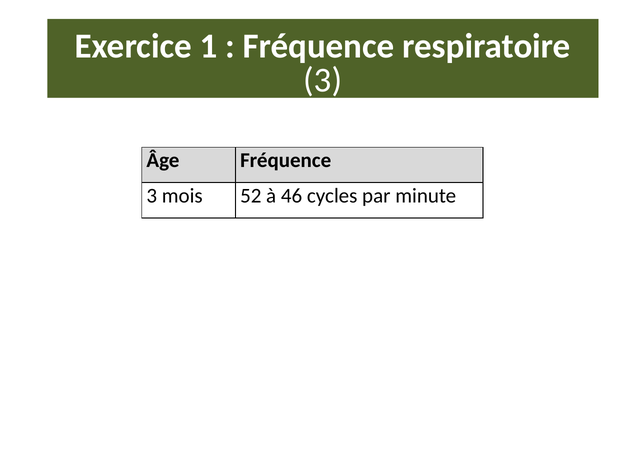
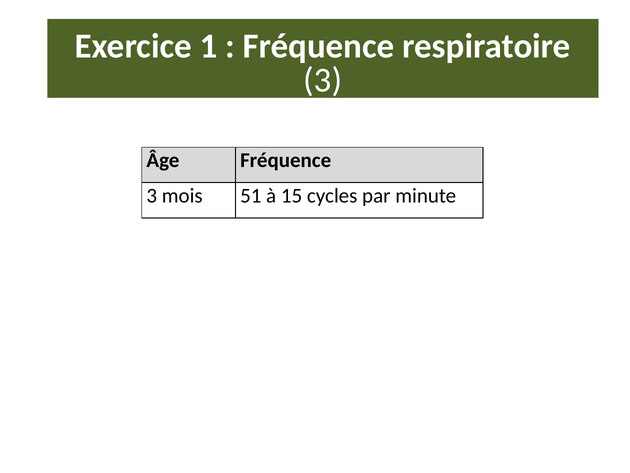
52: 52 -> 51 (251, 195)
46: 46 -> 15 (292, 195)
